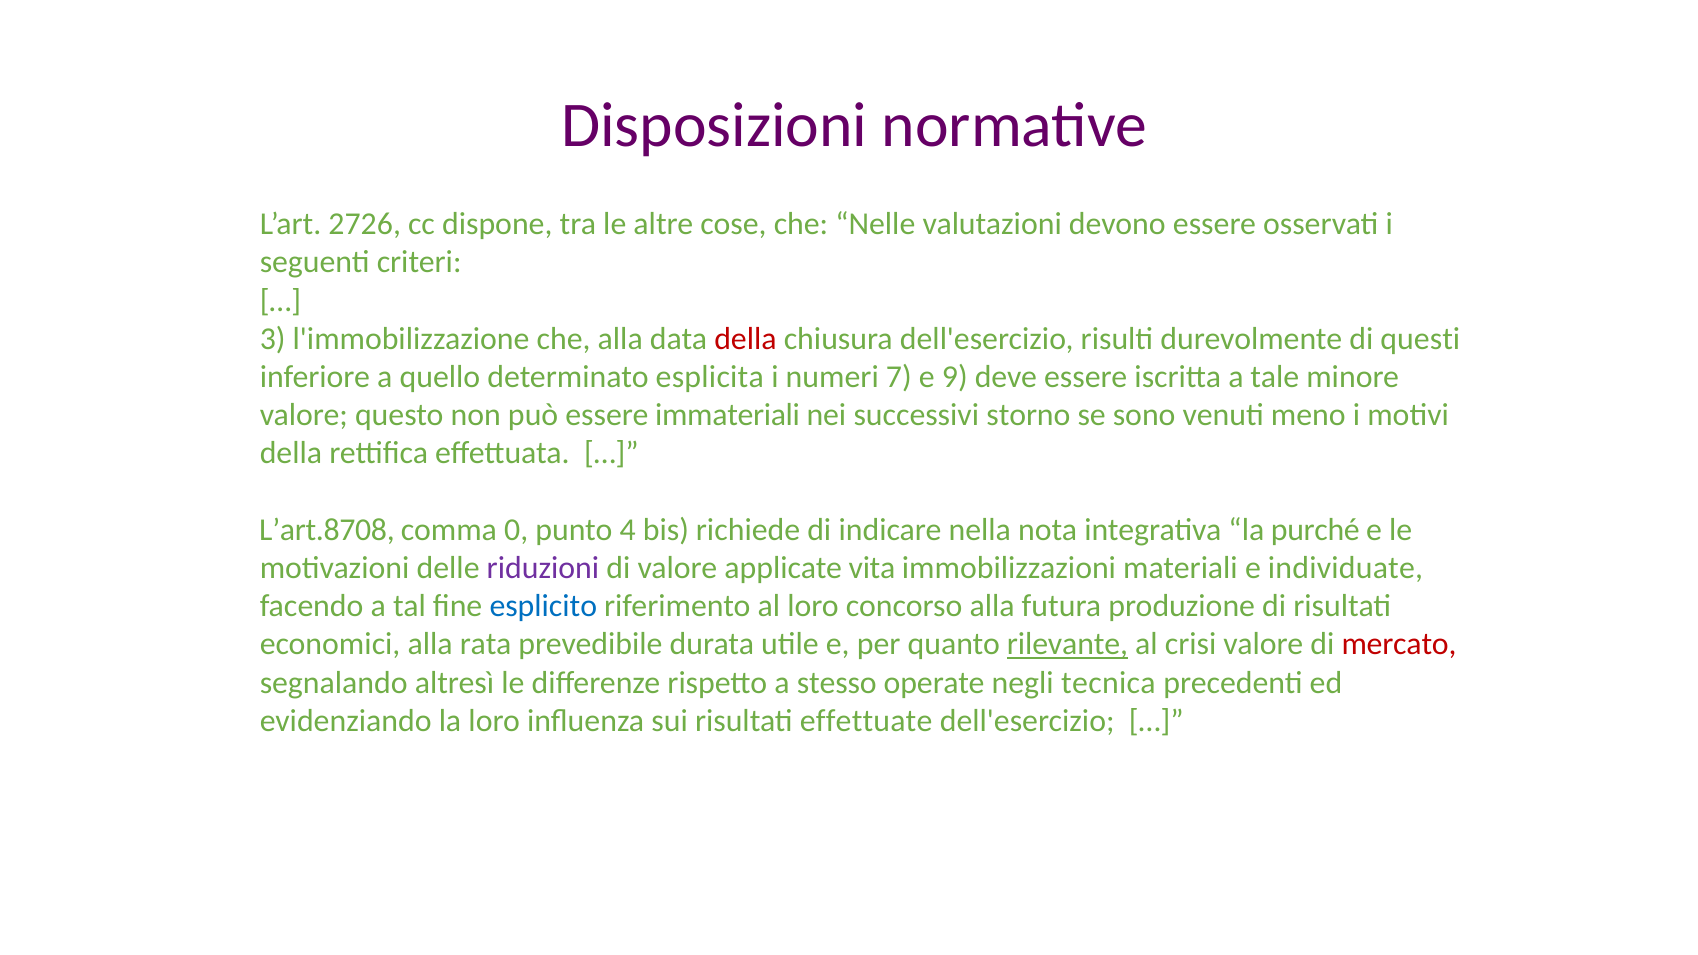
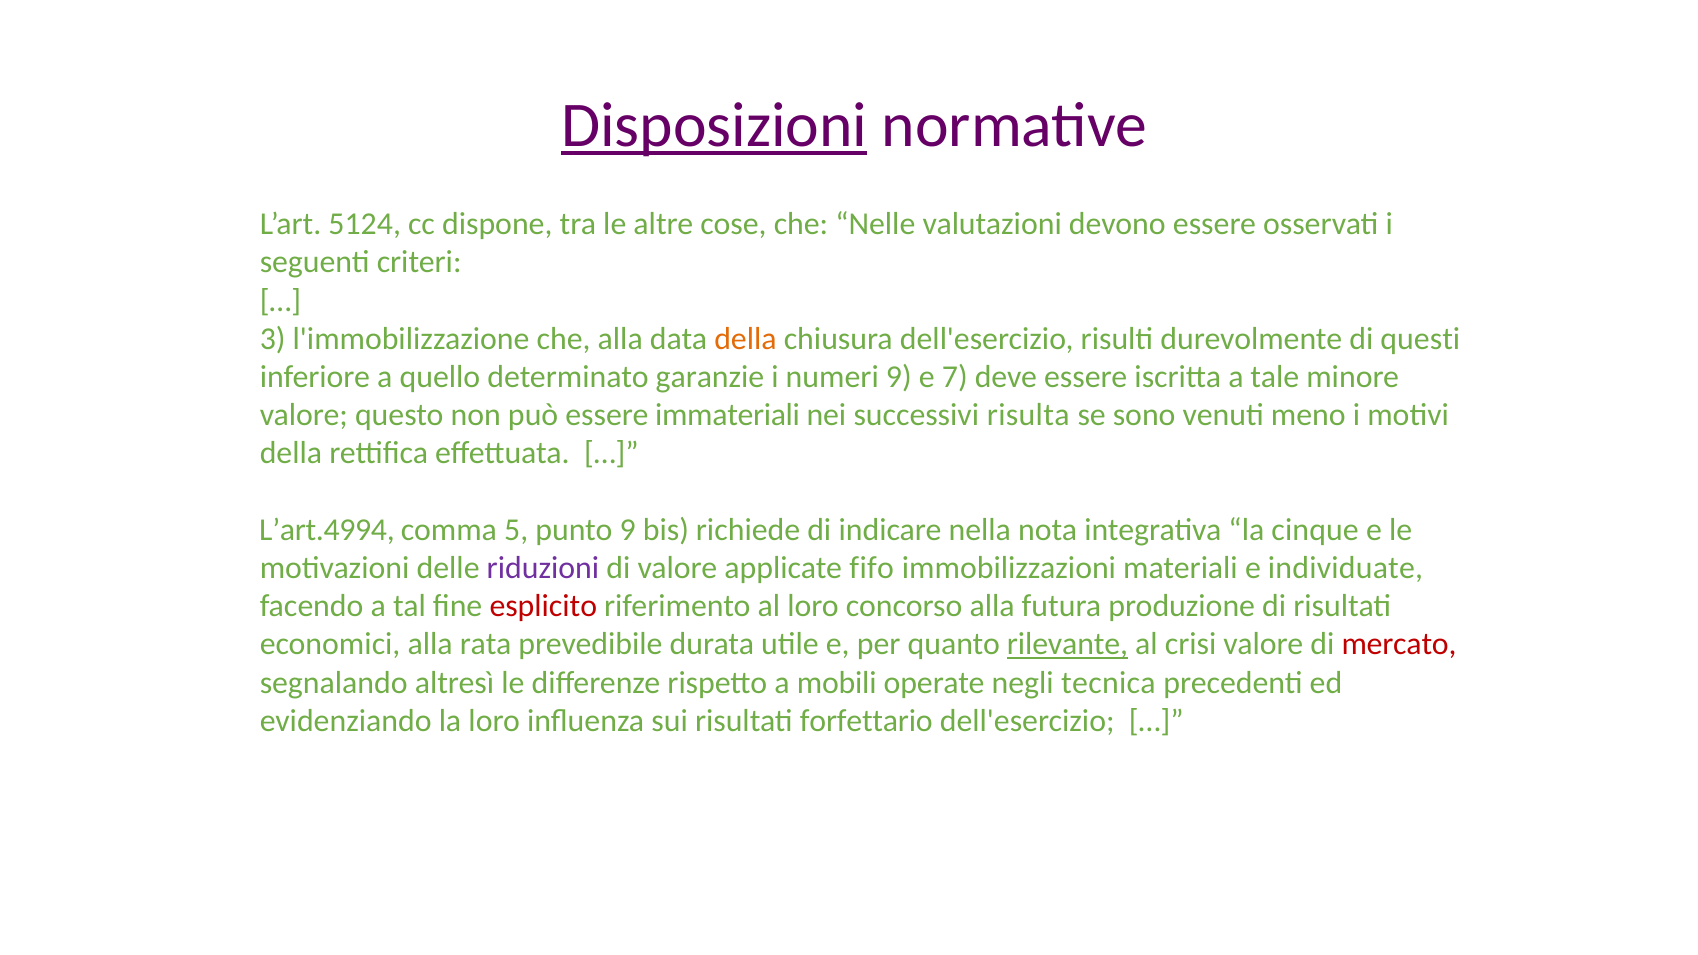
Disposizioni underline: none -> present (714, 125)
2726: 2726 -> 5124 (365, 224)
della colour: red -> orange (745, 339)
esplicita: esplicita -> garanzie (710, 377)
numeri 7: 7 -> 9 (899, 377)
9: 9 -> 7 (955, 377)
storno: storno -> risulta (1028, 415)
L’art.8708: L’art.8708 -> L’art.4994 (327, 530)
0: 0 -> 5 (516, 530)
punto 4: 4 -> 9 (628, 530)
purché: purché -> cinque (1315, 530)
vita: vita -> fifo (872, 568)
esplicito colour: blue -> red (543, 606)
stesso: stesso -> mobili (837, 683)
effettuate: effettuate -> forfettario (866, 721)
